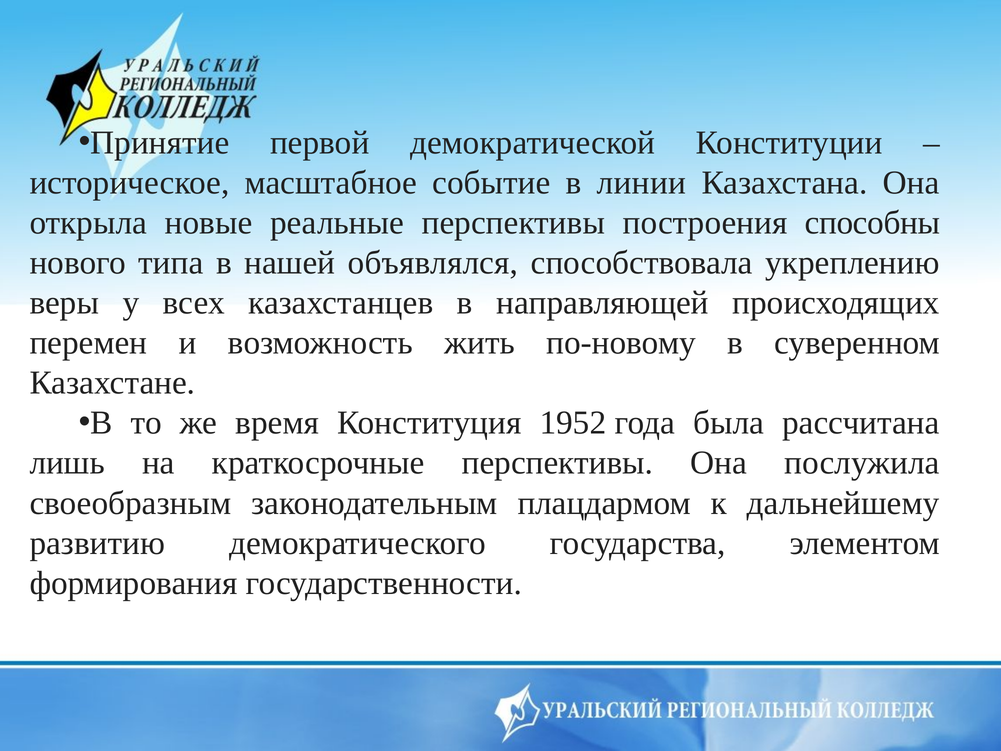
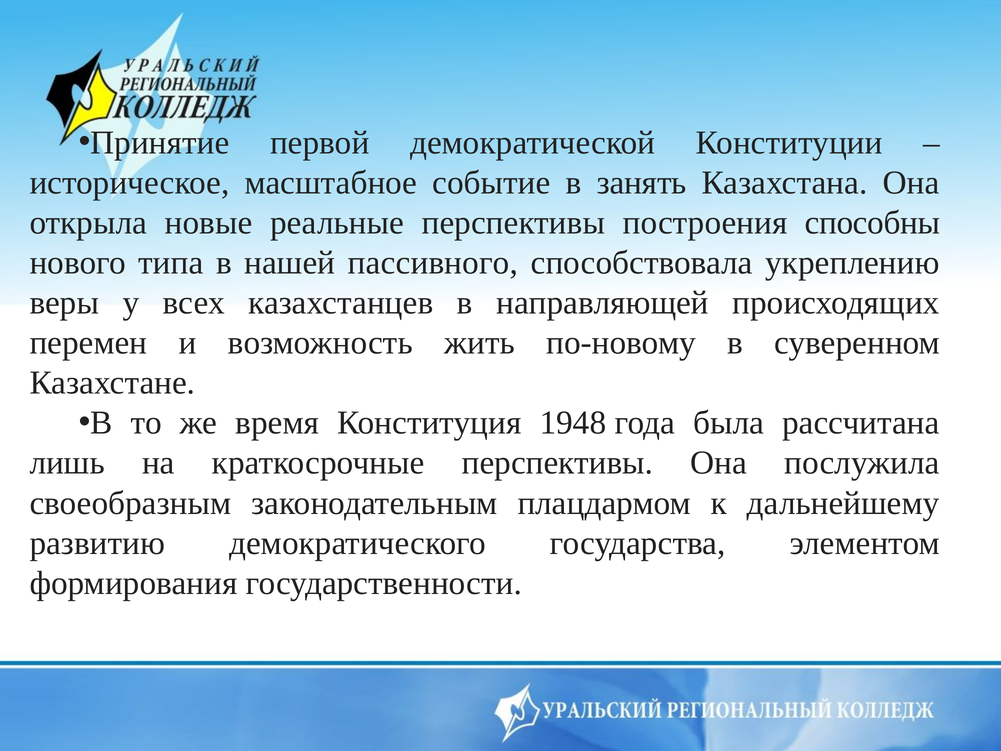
линии: линии -> занять (642, 183)
объявлялся: объявлялся -> пассивного (433, 263)
1952: 1952 -> 1948 (573, 423)
